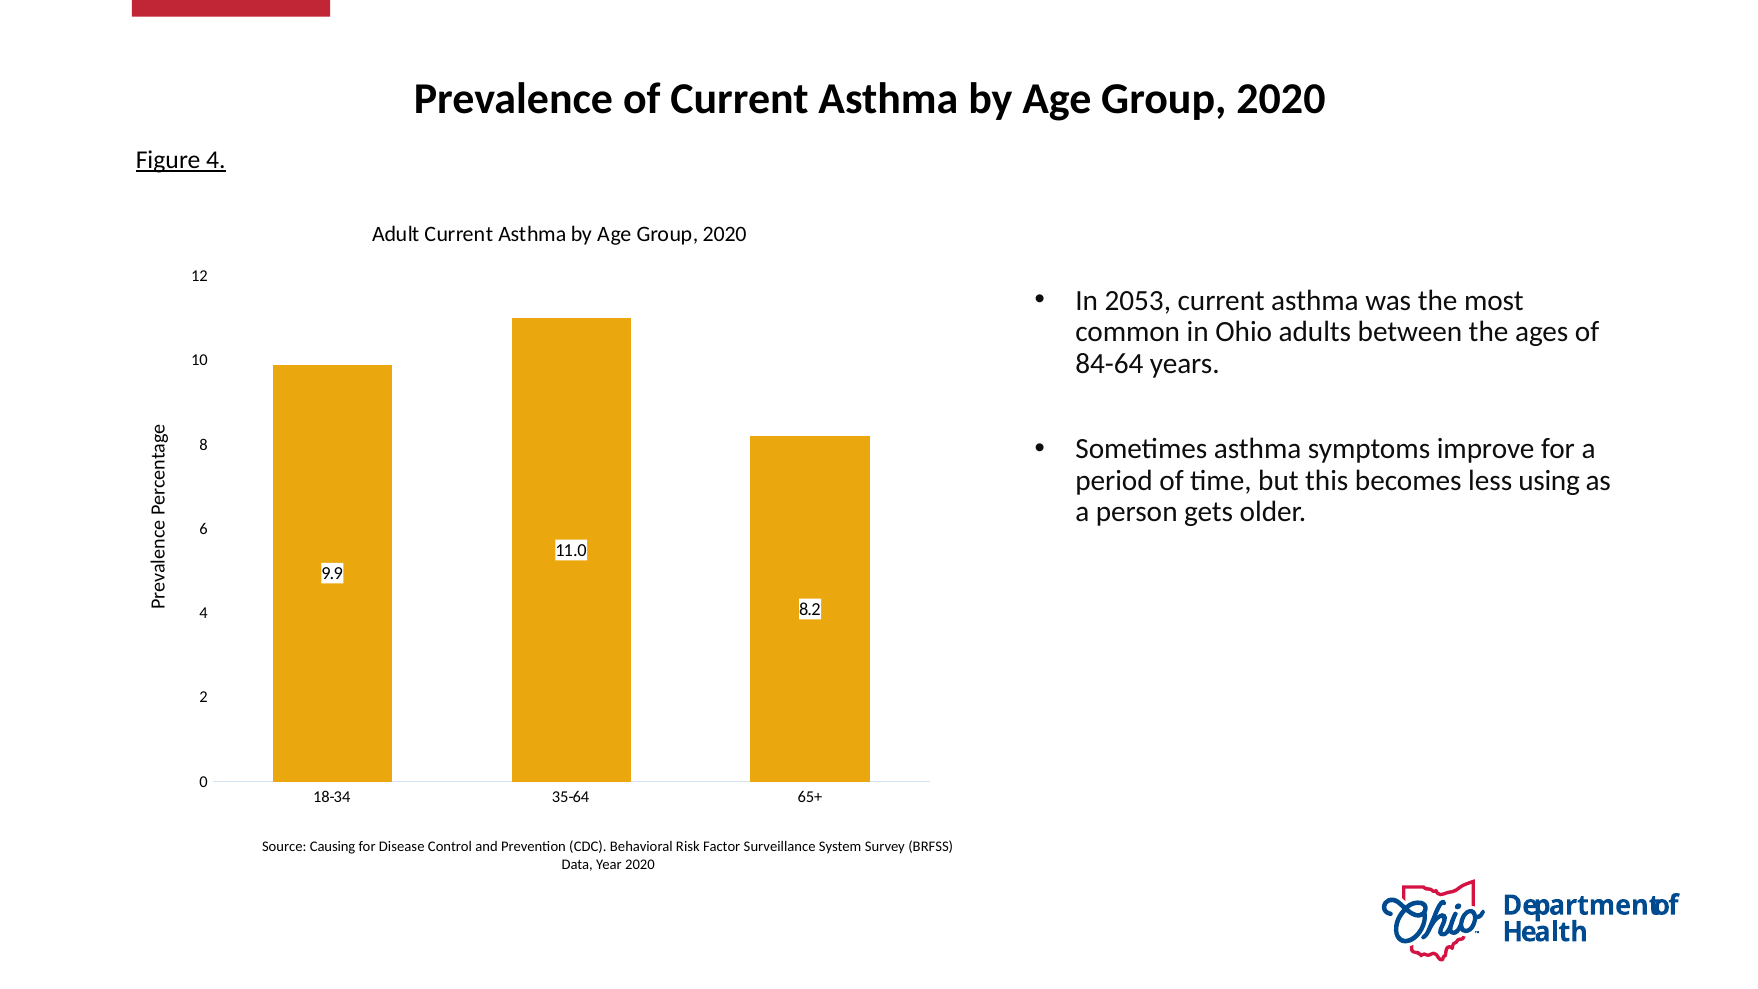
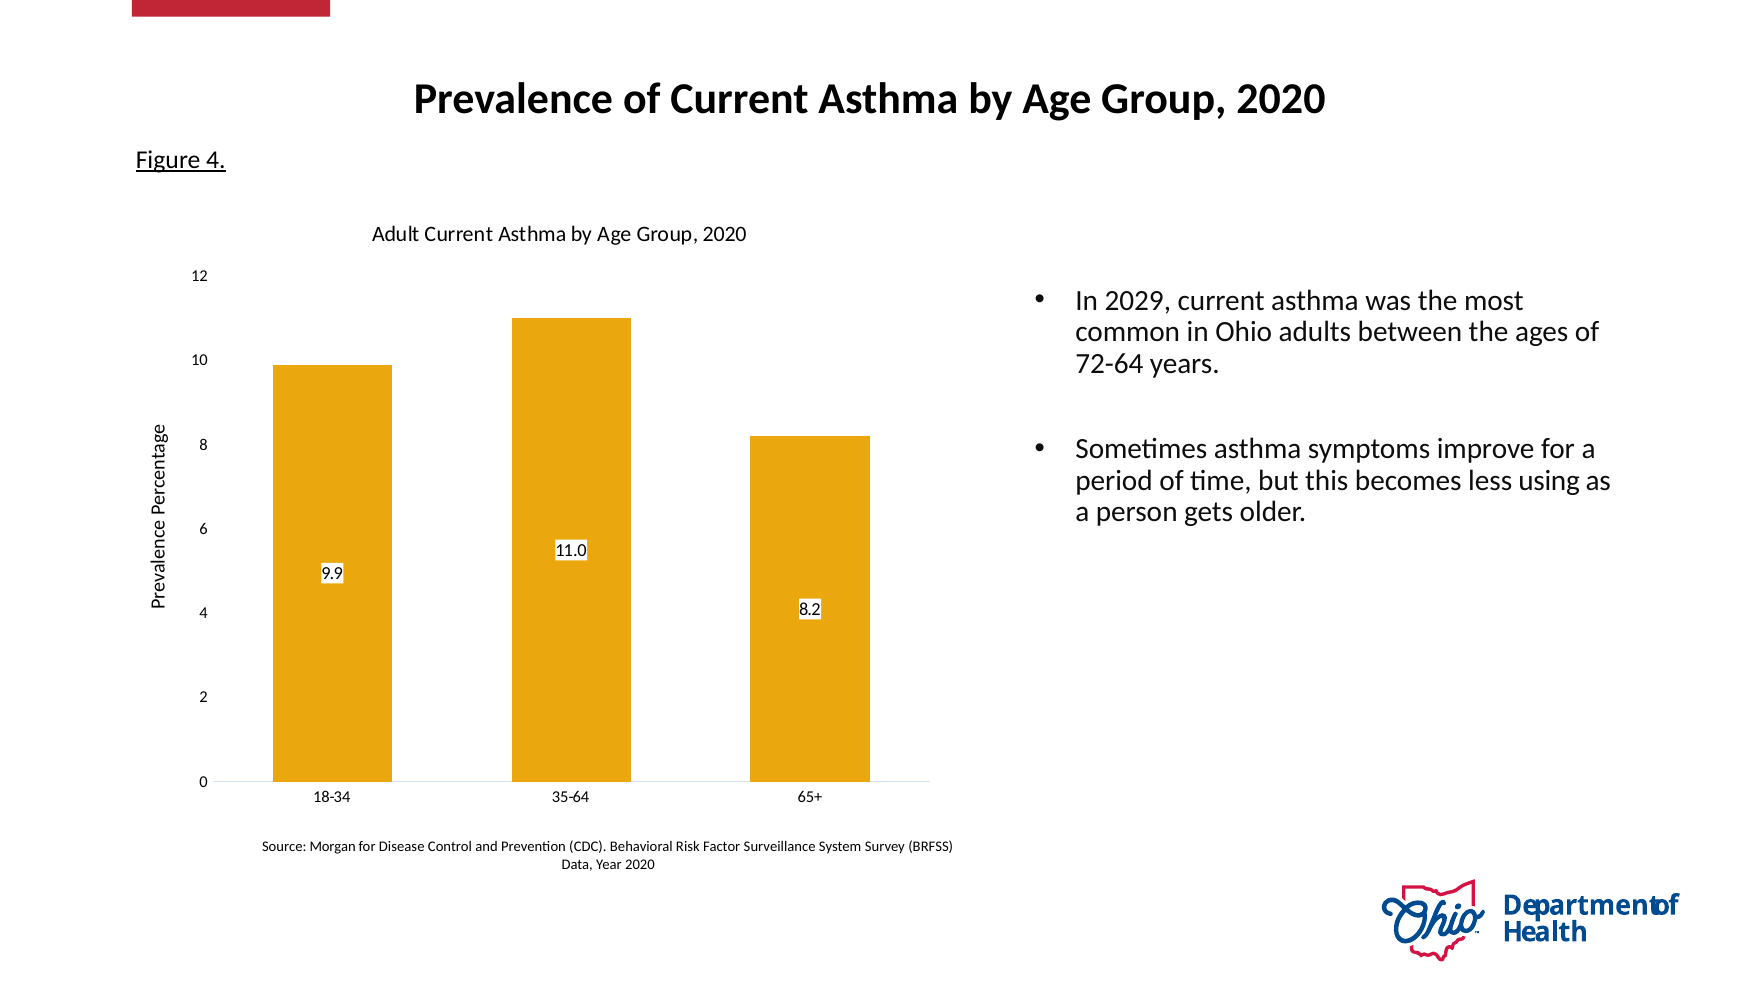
2053: 2053 -> 2029 (1138, 300)
84-64: 84-64 -> 72-64 (1109, 364)
Causing: Causing -> Morgan (333, 847)
